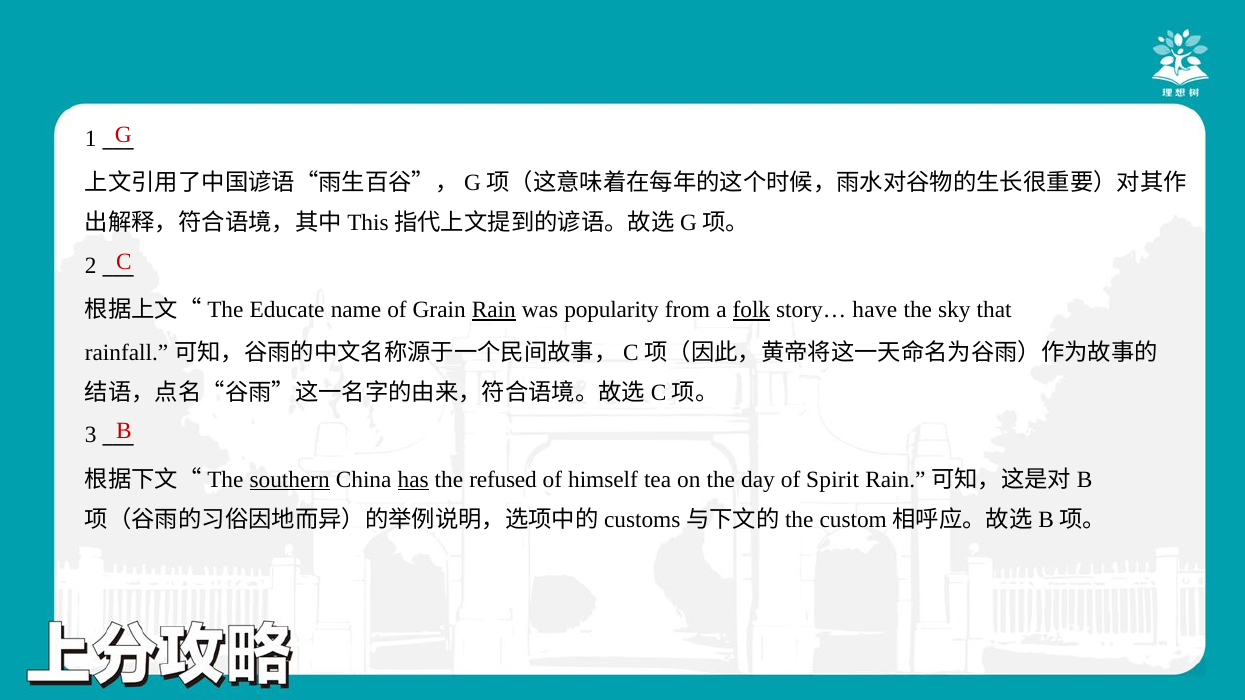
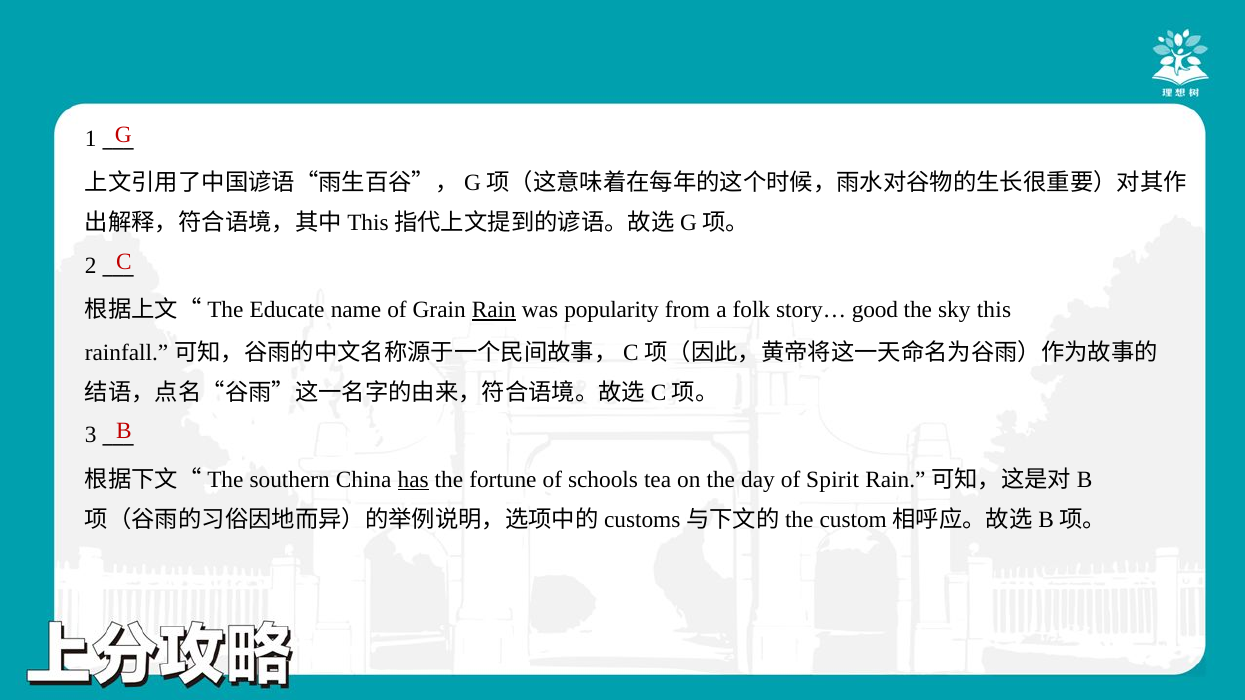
folk underline: present -> none (751, 310)
have: have -> good (875, 310)
that: that -> this (994, 310)
southern underline: present -> none (290, 480)
refused: refused -> fortune (503, 480)
himself: himself -> schools (603, 480)
